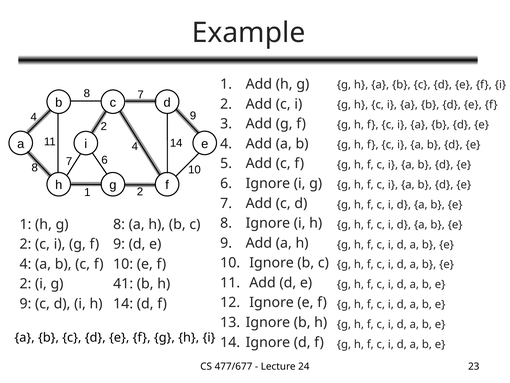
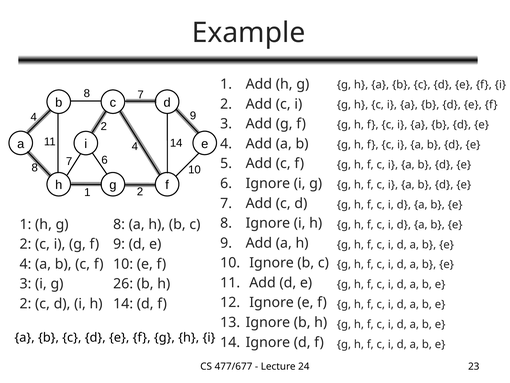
2: 2 -> 3 (25, 284)
41: 41 -> 26 (123, 284)
9: 9 -> 2 (25, 303)
